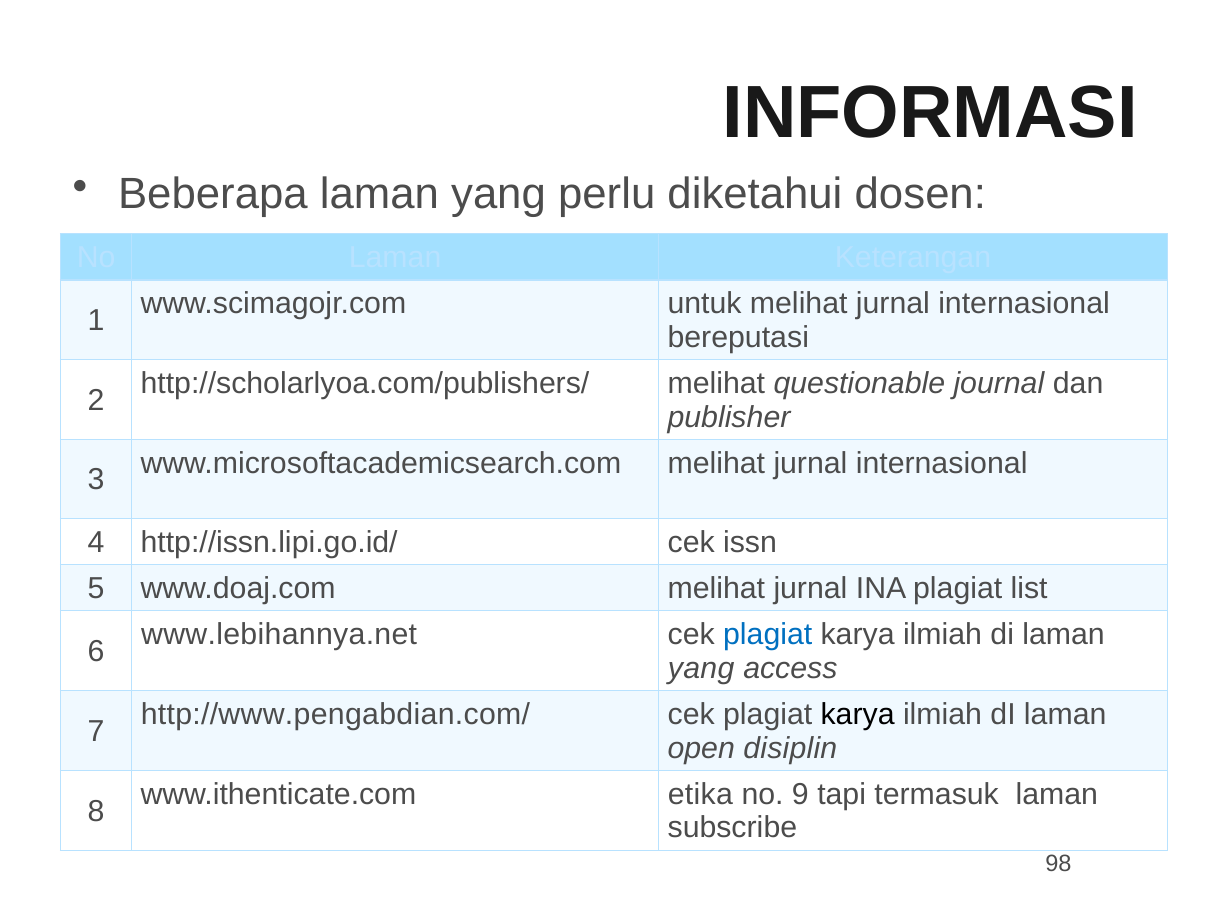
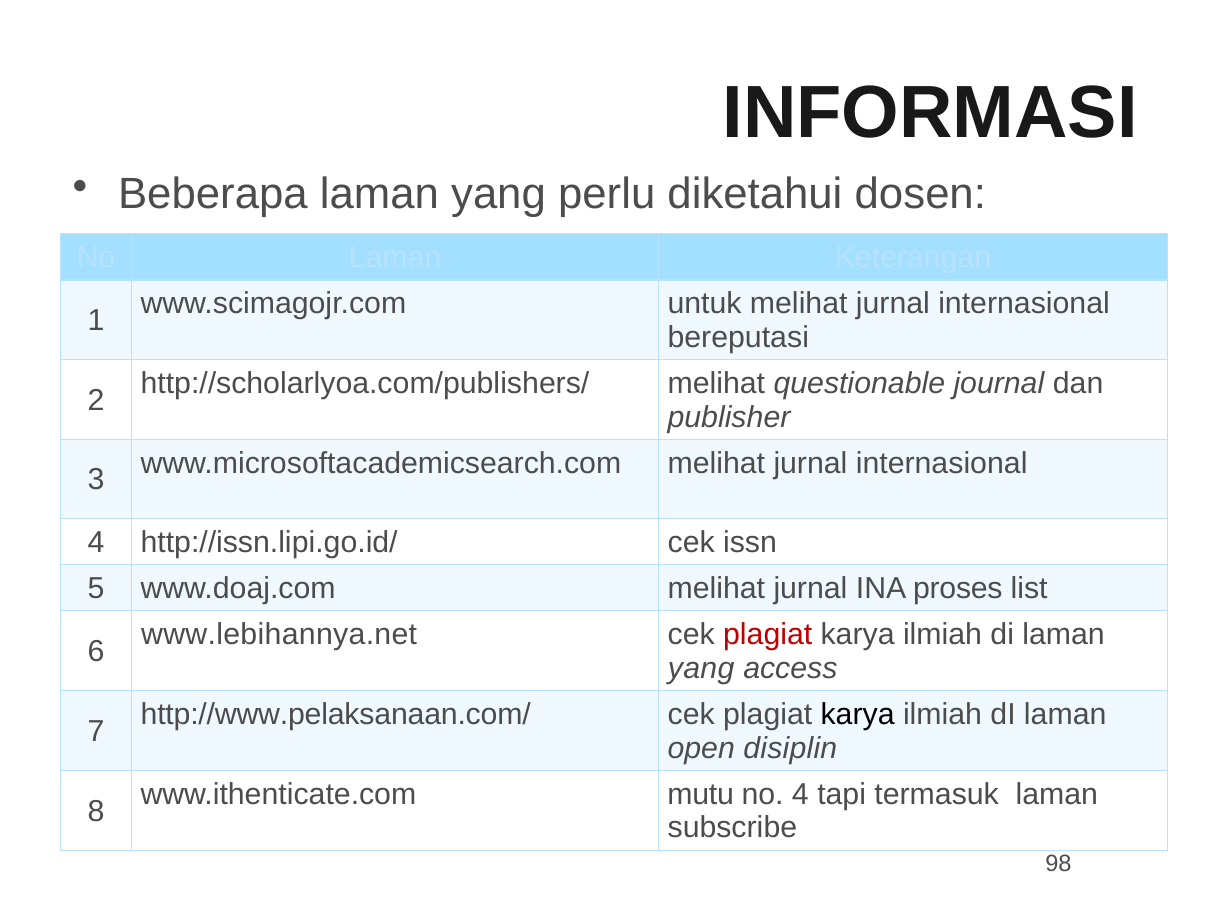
INA plagiat: plagiat -> proses (958, 588)
plagiat colour: blue -> red (768, 634)
http://www.pengabdian.com/: http://www.pengabdian.com/ -> http://www.pelaksanaan.com/ (336, 714)
etika: etika -> mutu (701, 794)
no 9: 9 -> 4 (800, 794)
